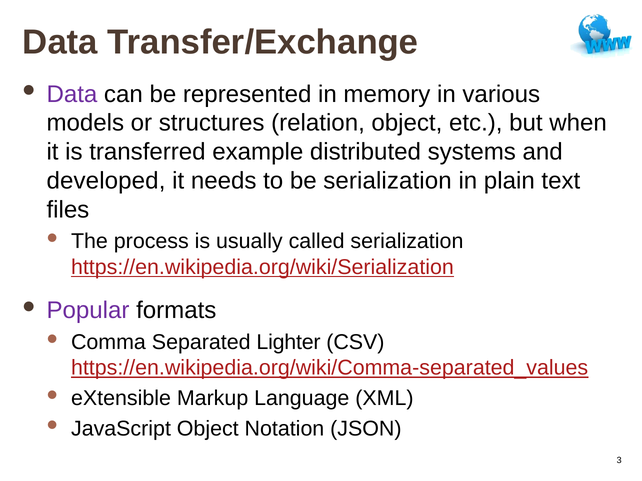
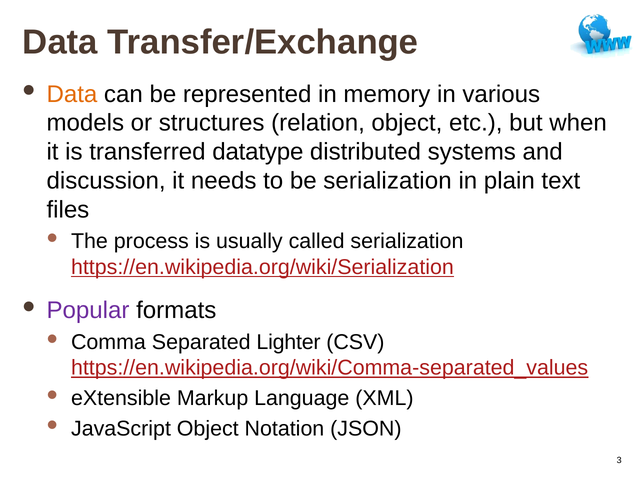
Data colour: purple -> orange (72, 94)
example: example -> datatype (258, 152)
developed: developed -> discussion (106, 181)
